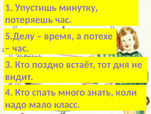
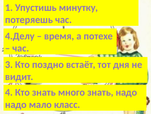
5.Делу: 5.Делу -> 4.Делу (20, 36)
Кто спать: спать -> знать (44, 92)
знать коли: коли -> надо (126, 92)
